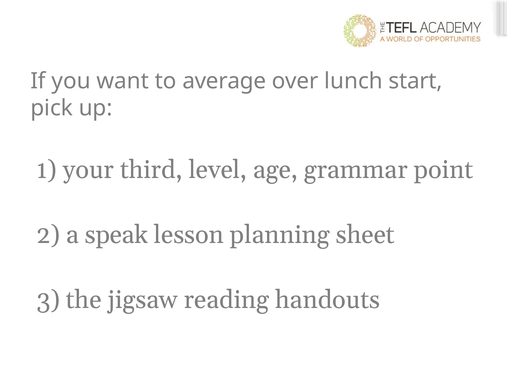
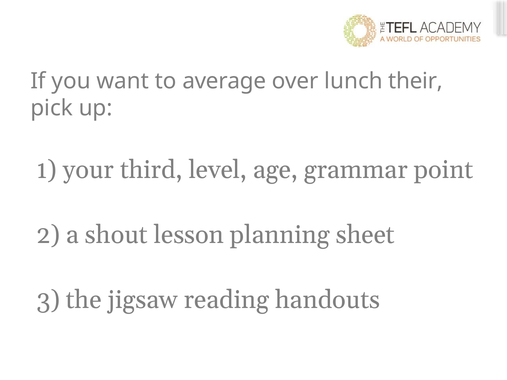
start: start -> their (416, 81)
speak: speak -> shout (116, 235)
